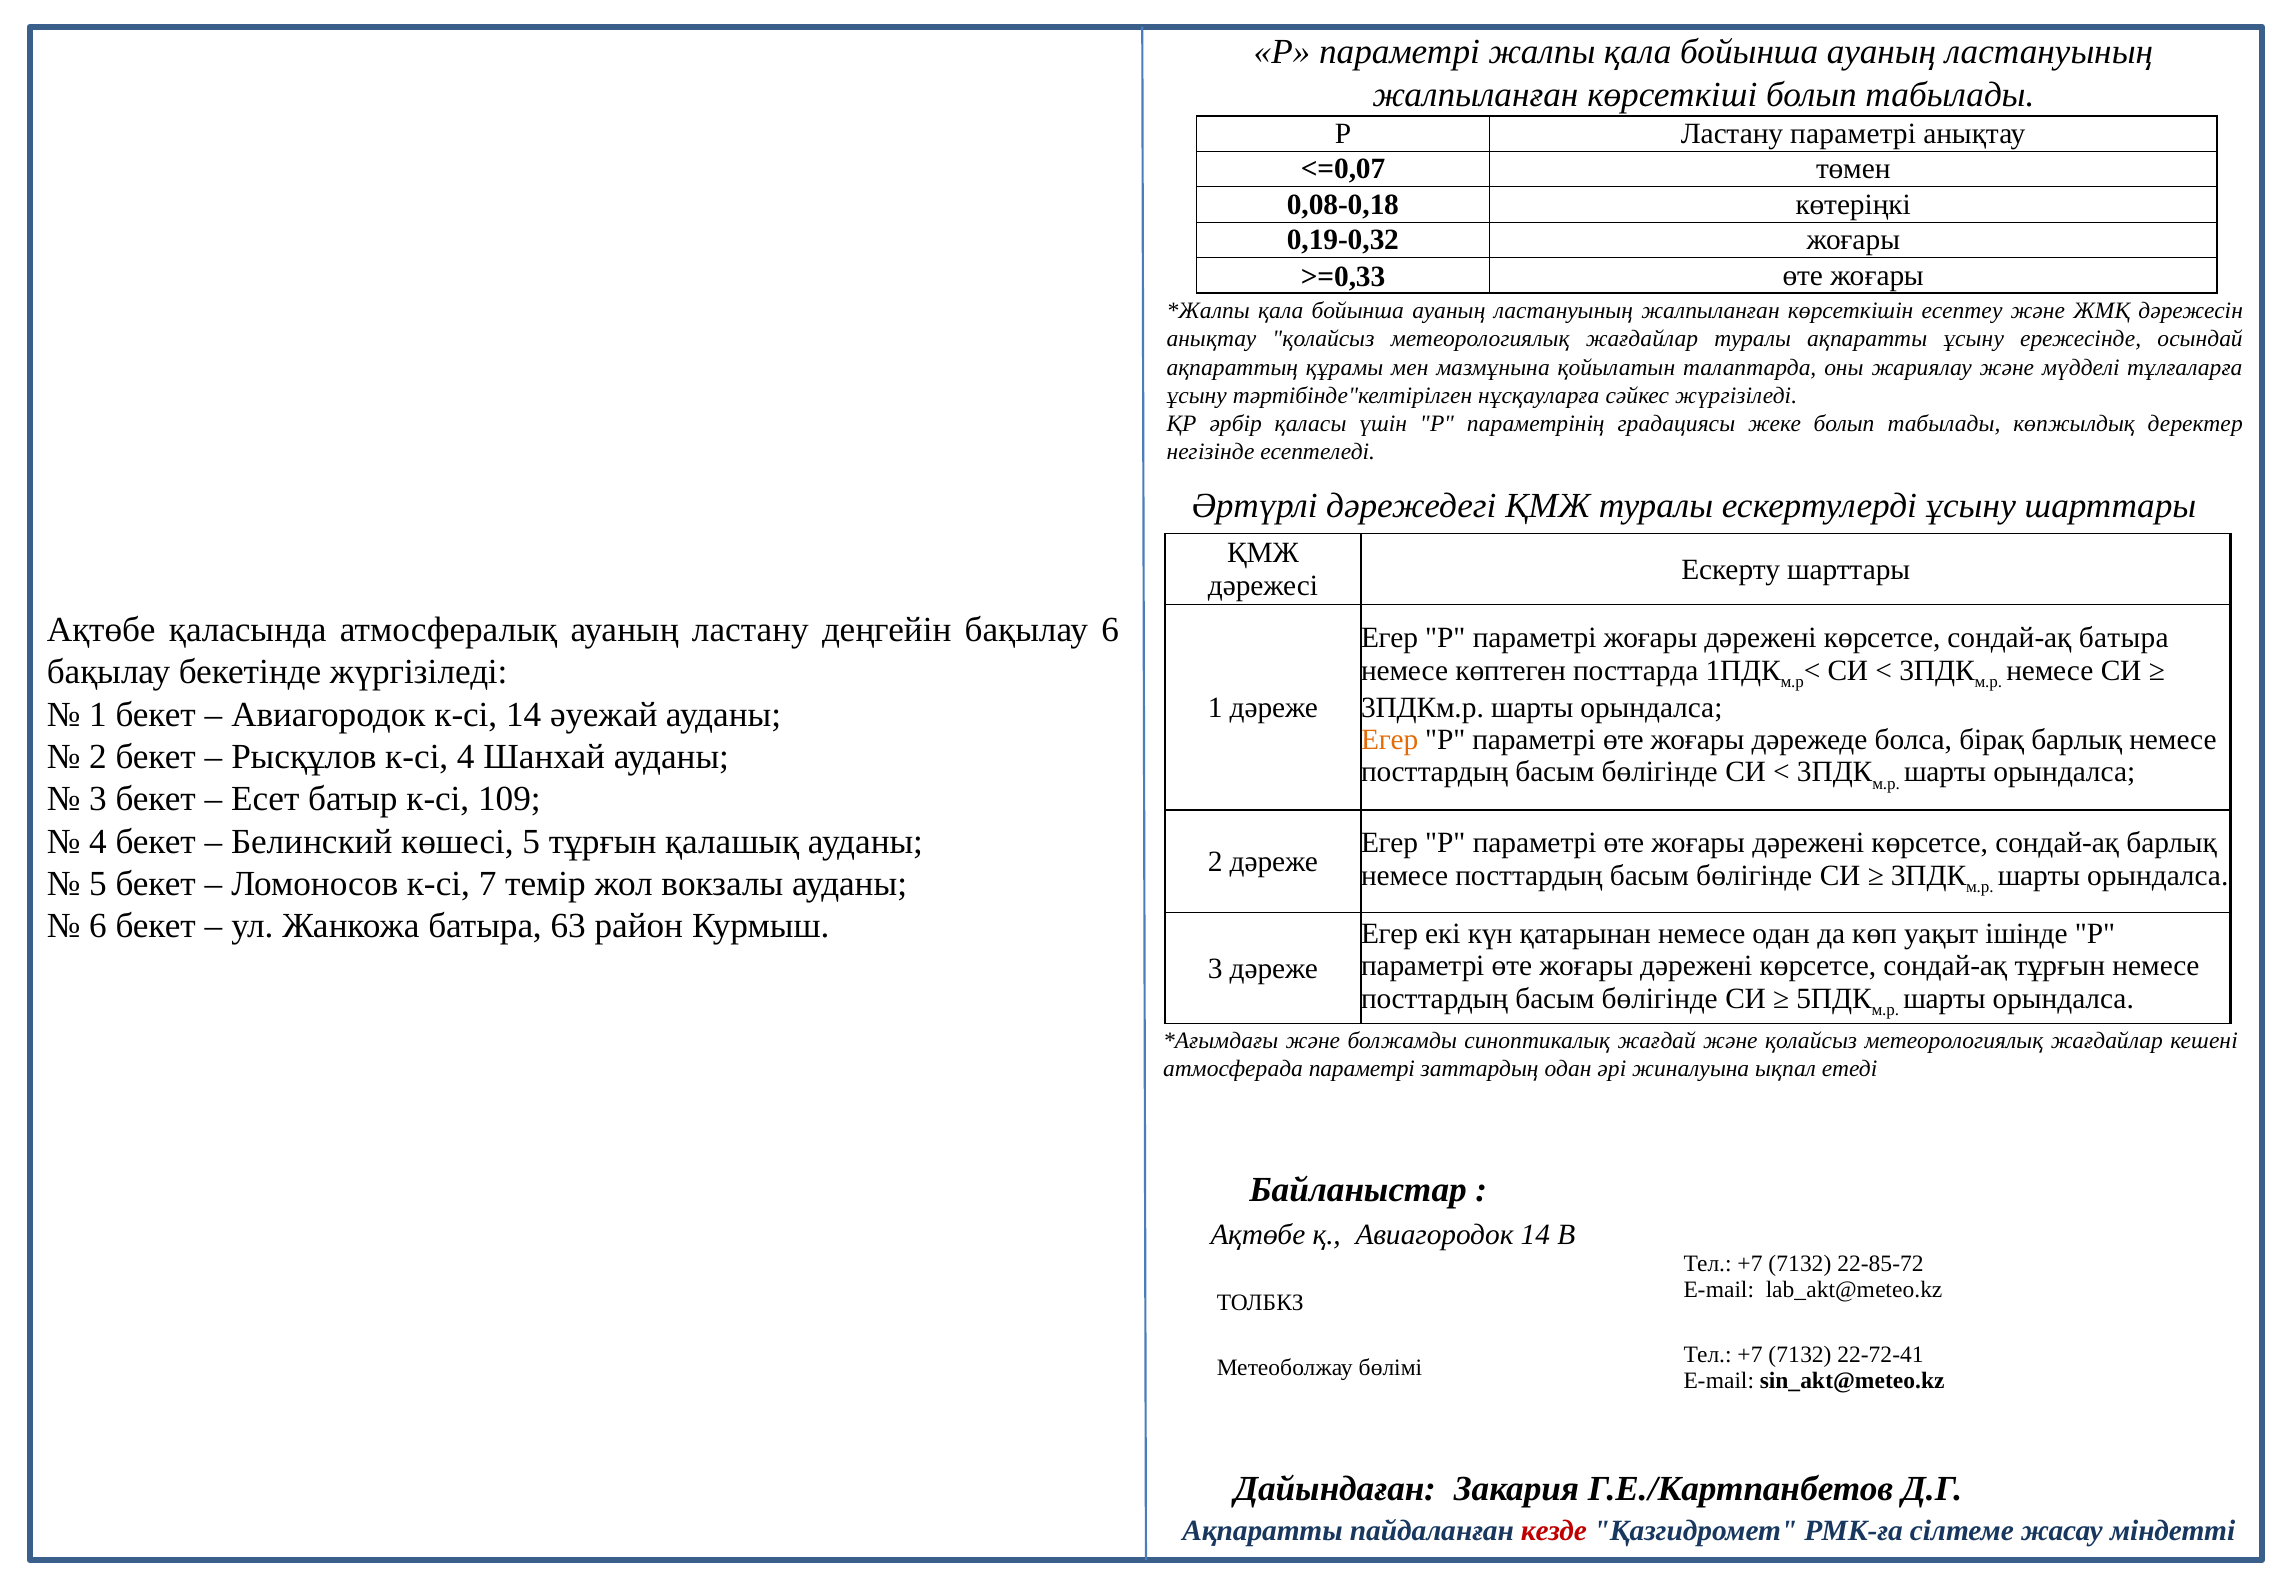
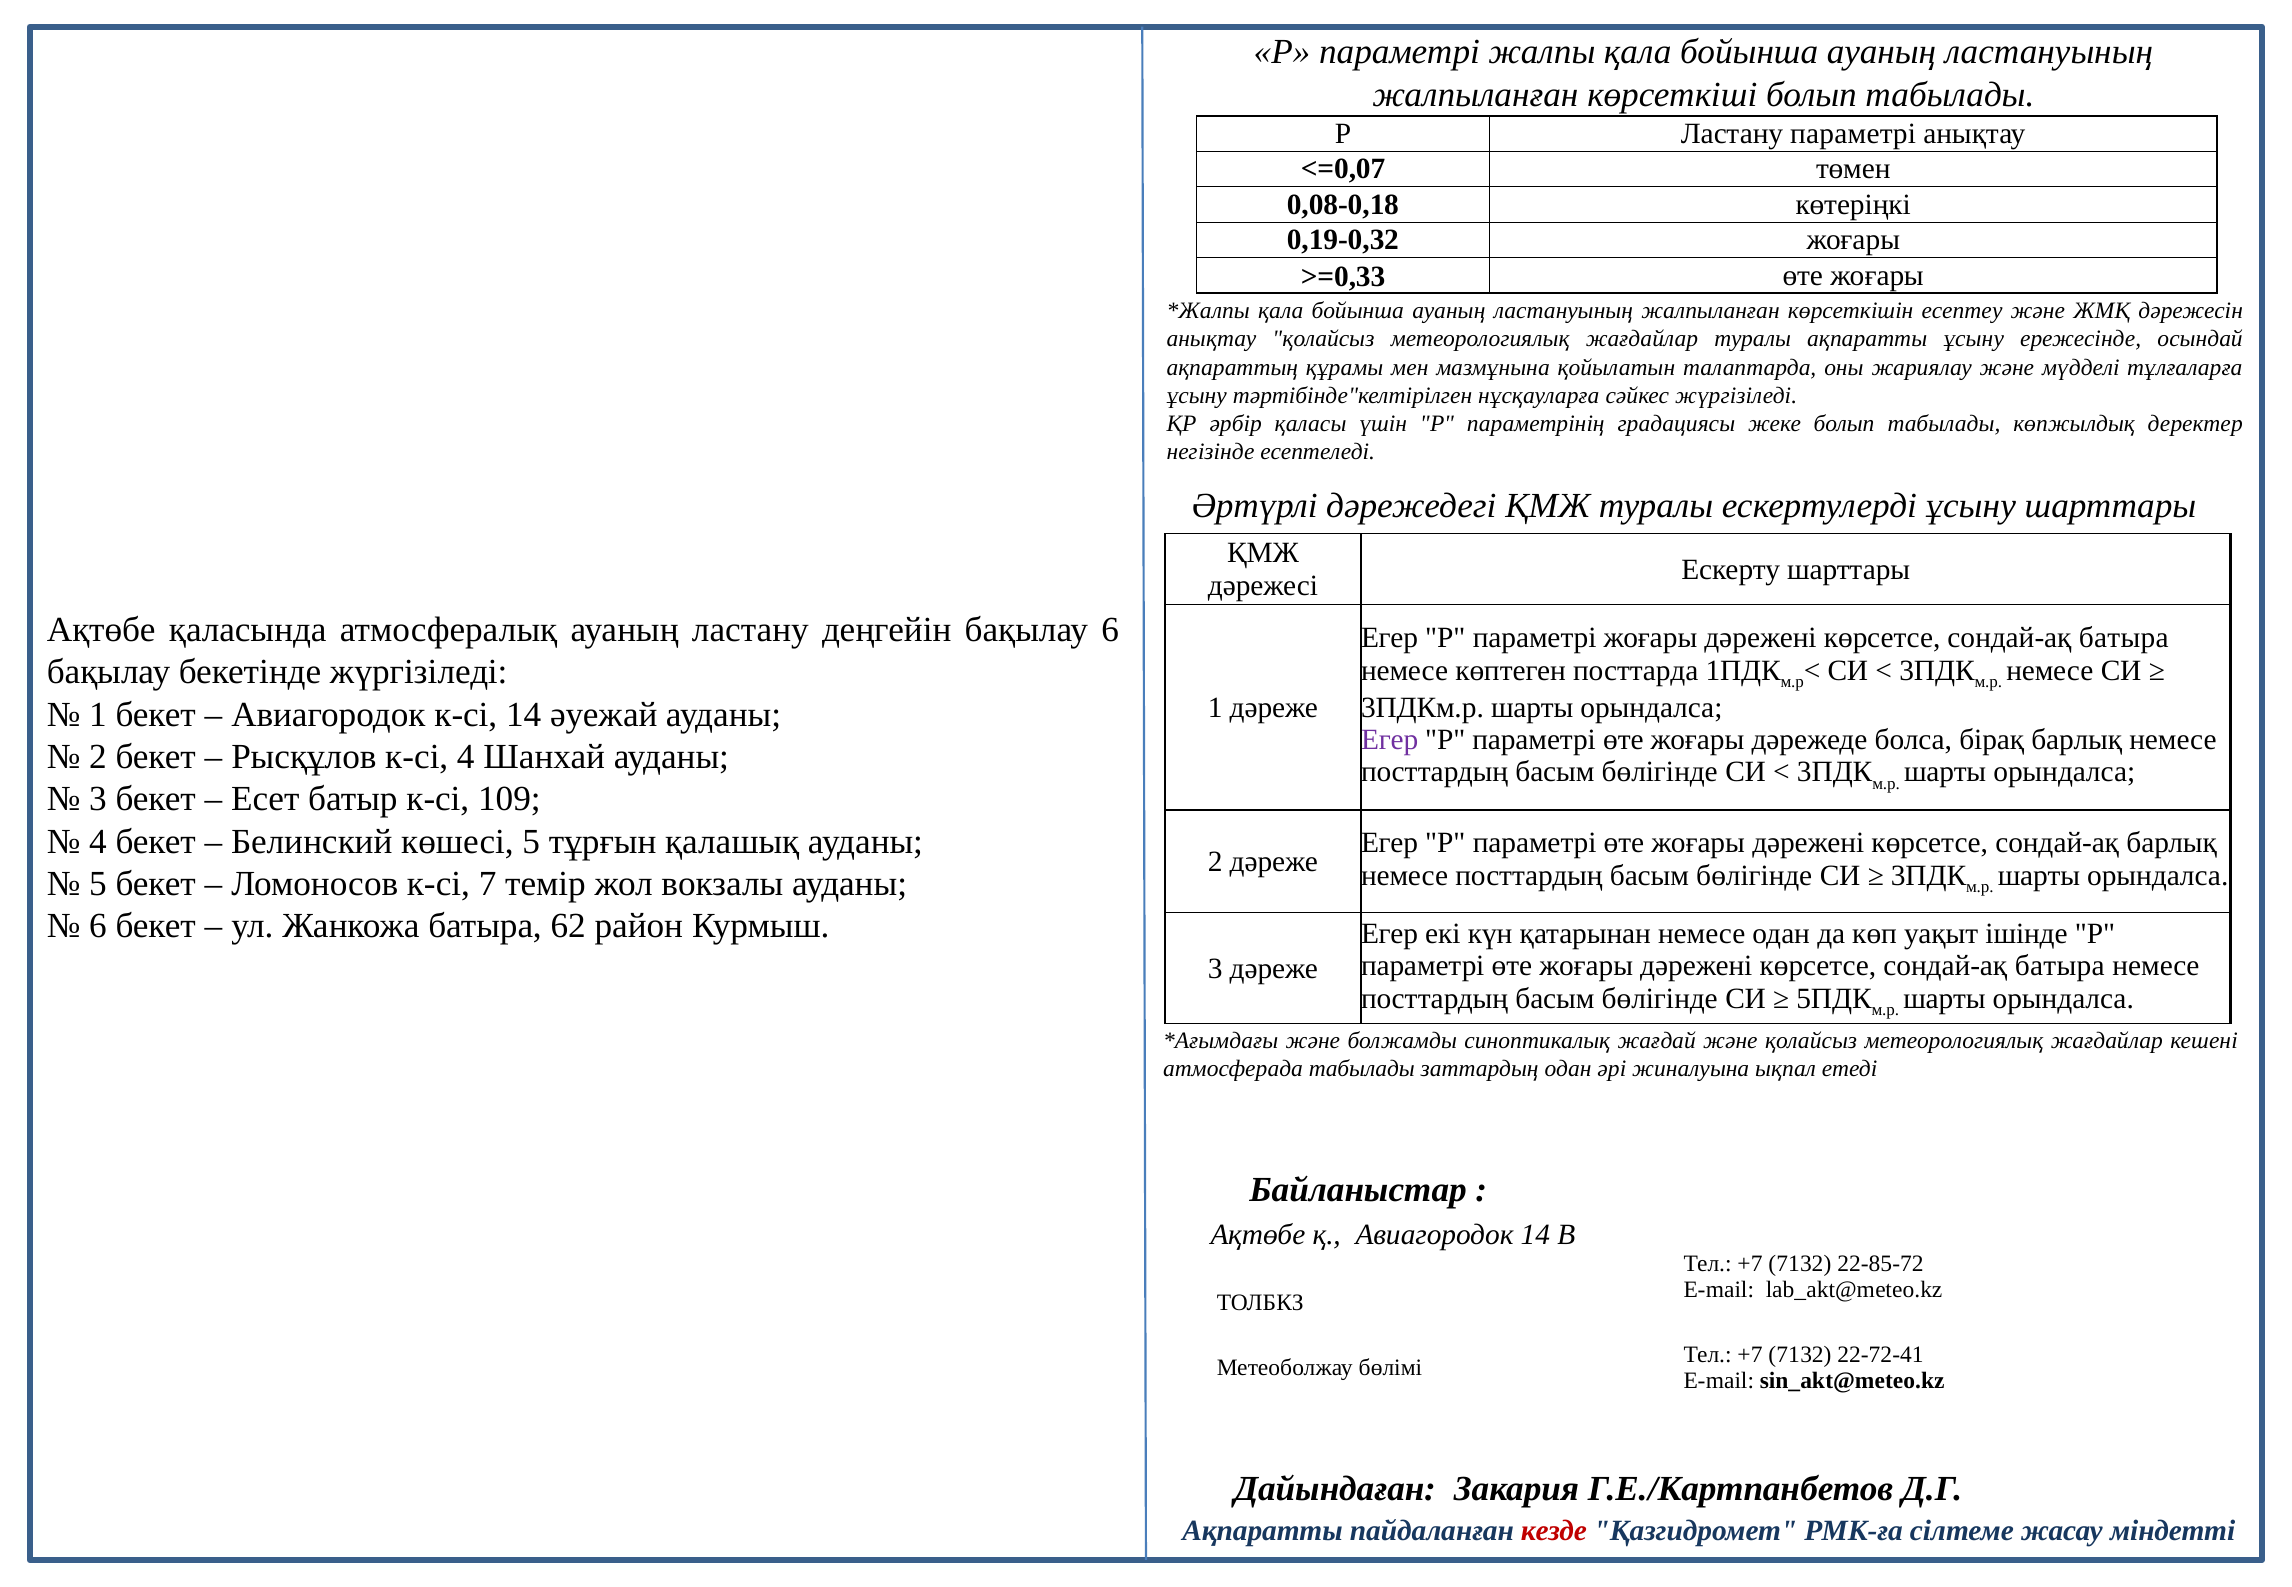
Егер colour: orange -> purple (1390, 740)
63: 63 -> 62 (568, 926)
тұрғын: тұрғын -> батыра (2060, 966)
атмосферада параметрі: параметрі -> табылады (1362, 1069)
